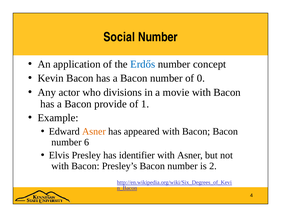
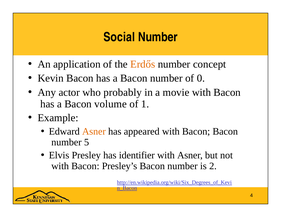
Erdős colour: blue -> orange (143, 64)
divisions: divisions -> probably (123, 93)
provide: provide -> volume (111, 104)
6: 6 -> 5 (87, 142)
